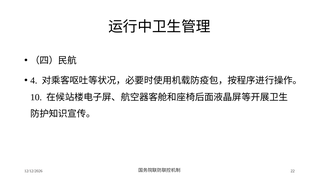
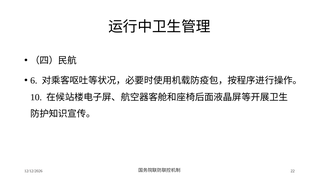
4: 4 -> 6 (34, 81)
